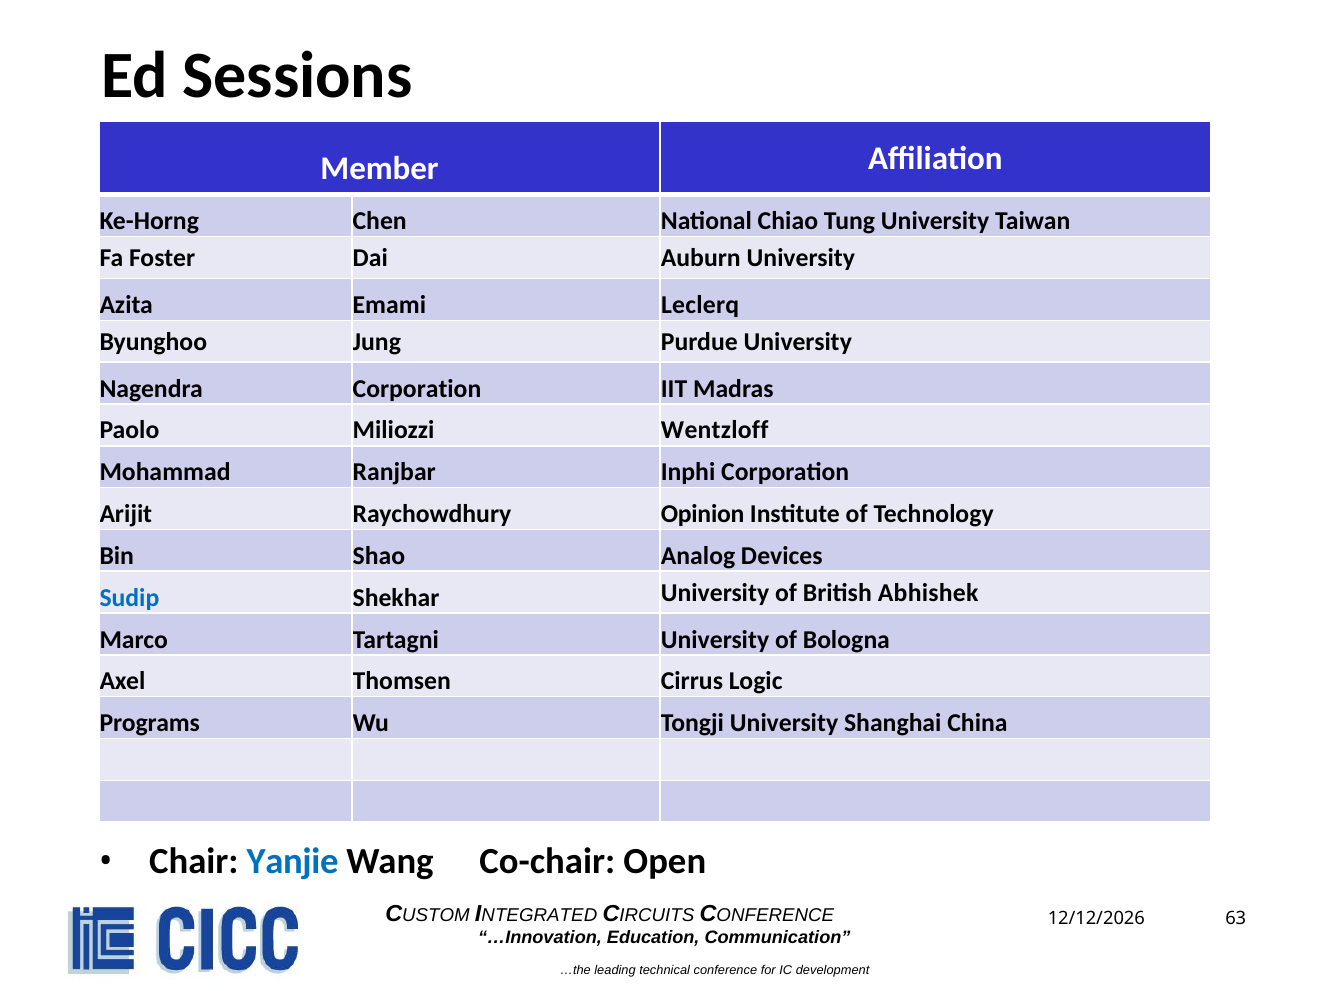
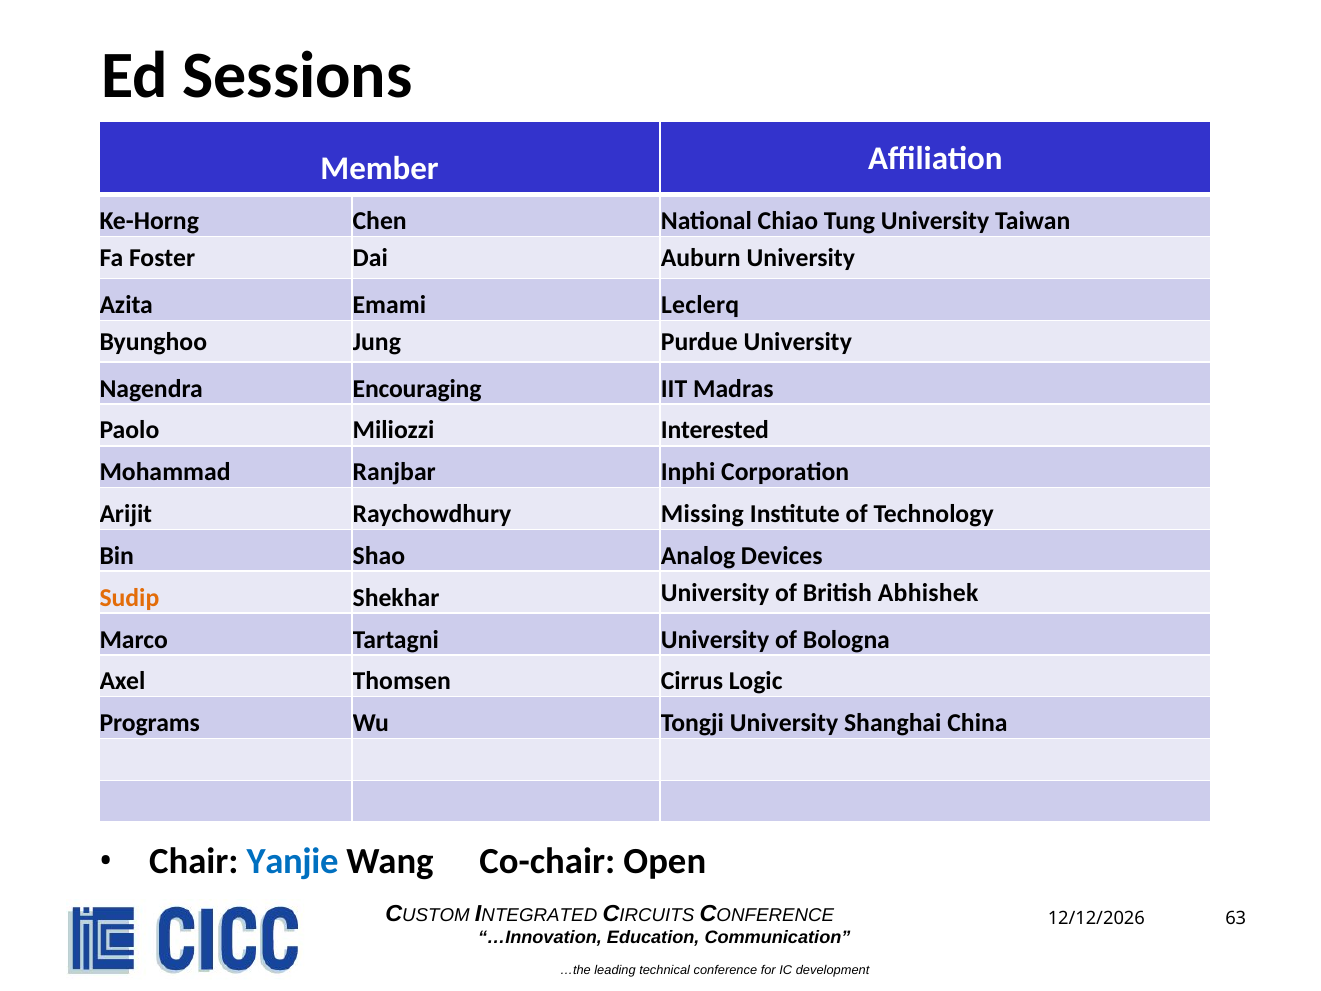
Nagendra Corporation: Corporation -> Encouraging (417, 389)
Wentzloff: Wentzloff -> Interested (715, 430)
Opinion: Opinion -> Missing (702, 514)
Sudip colour: blue -> orange (129, 598)
